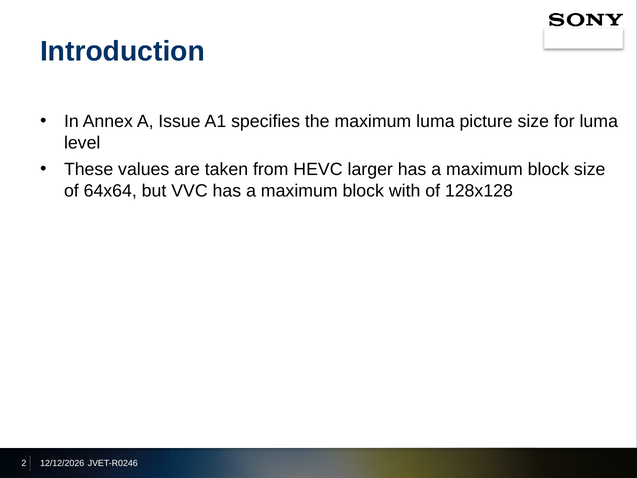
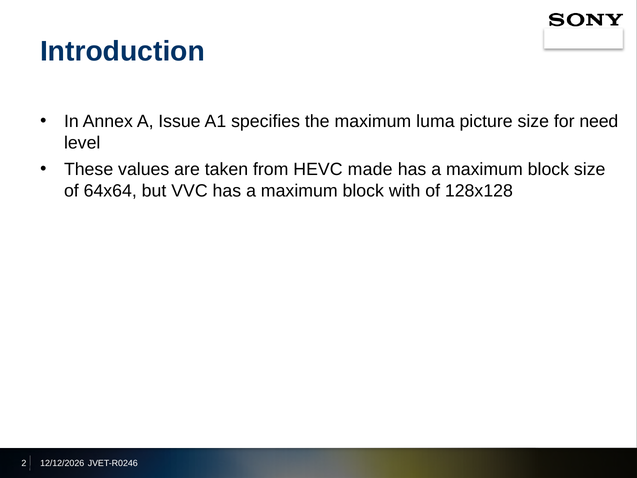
for luma: luma -> need (599, 122)
larger: larger -> made (370, 169)
